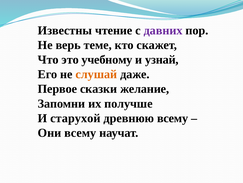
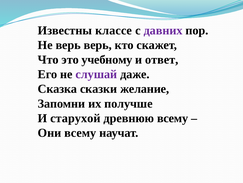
чтение: чтение -> классе (114, 30)
верь теме: теме -> верь (98, 45)
узнай: узнай -> ответ (162, 59)
слушай colour: orange -> purple (96, 74)
Первое: Первое -> Сказка (57, 89)
